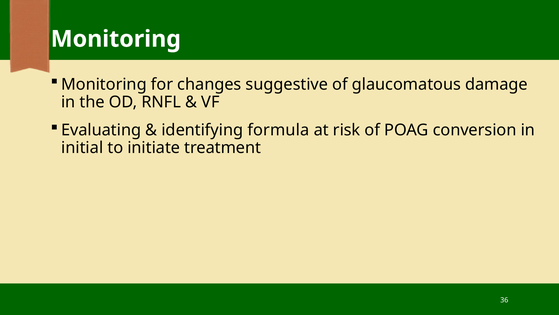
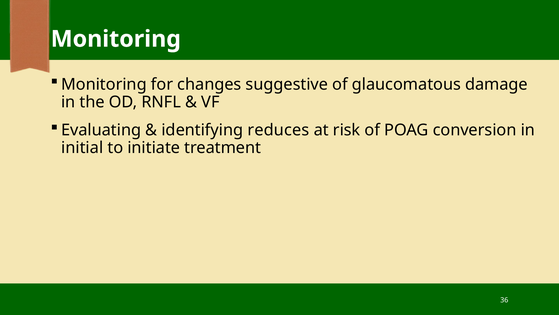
formula: formula -> reduces (278, 130)
